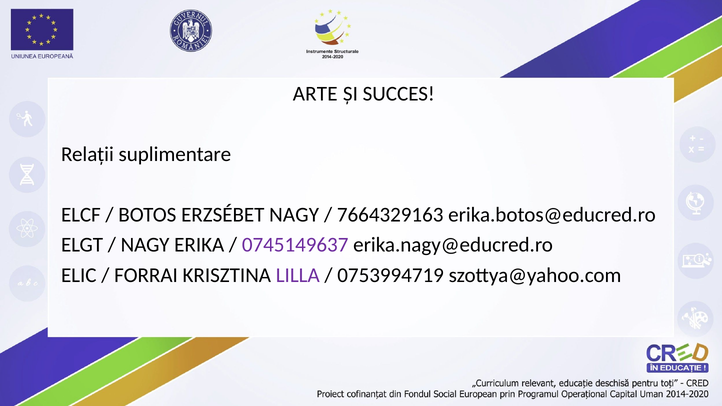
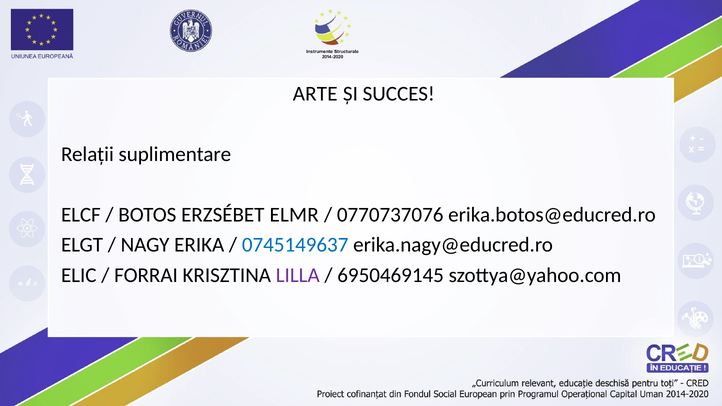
ERZSÉBET NAGY: NAGY -> ELMR (294, 215)
7664329163: 7664329163 -> 0770737076 (390, 215)
0745149637 colour: purple -> blue (295, 245)
0753994719: 0753994719 -> 6950469145 (391, 275)
